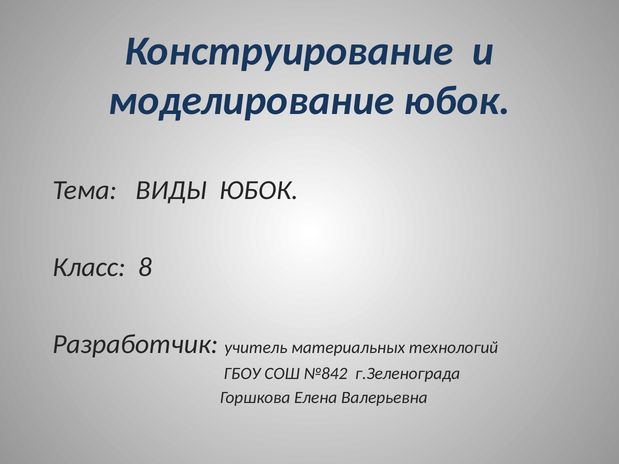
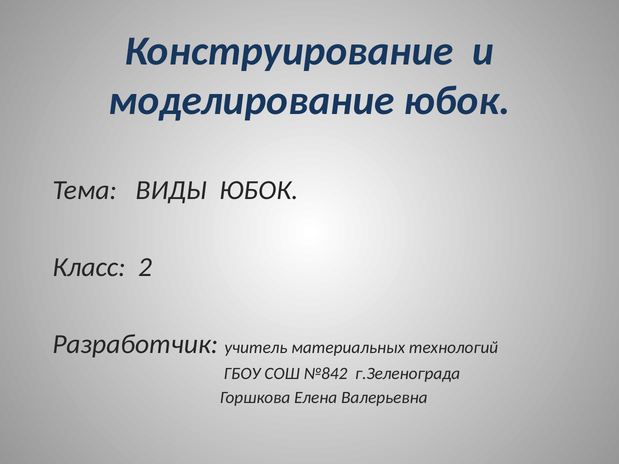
8: 8 -> 2 (145, 267)
